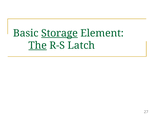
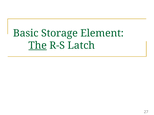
Storage underline: present -> none (59, 33)
